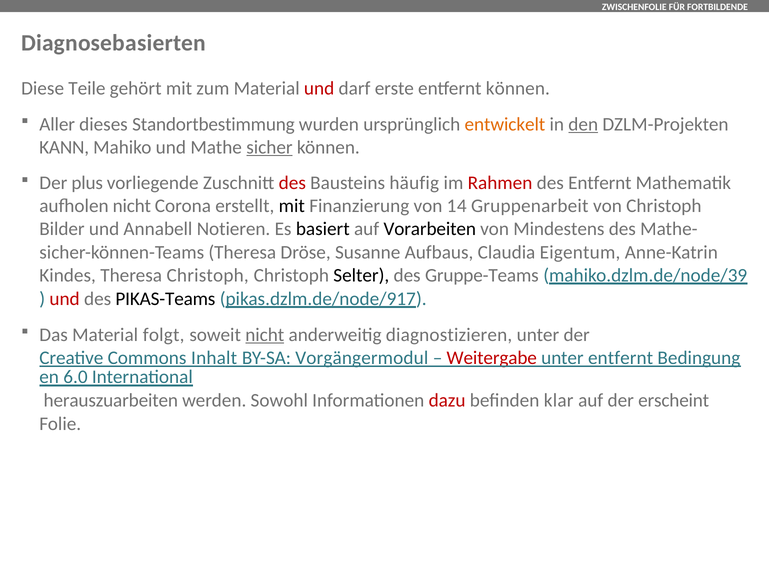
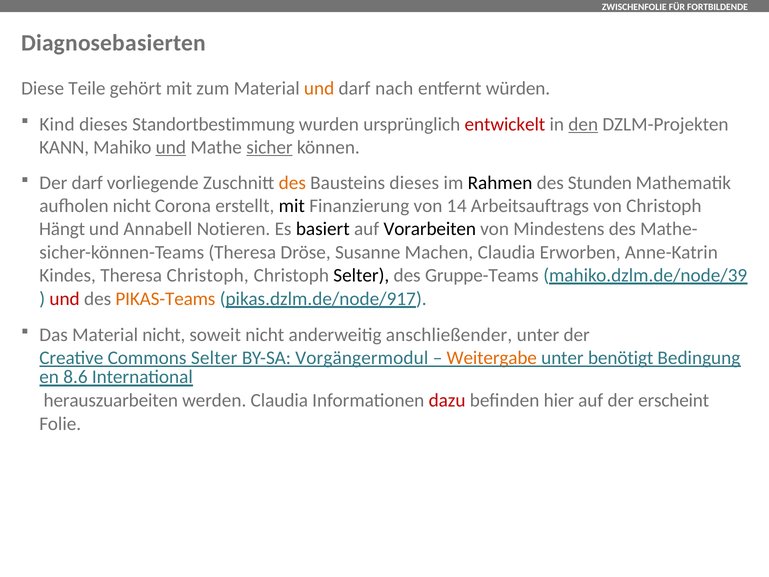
und colour: red -> orange (319, 89)
erste: erste -> nach (394, 89)
entfernt können: können -> würden (518, 89)
Aller: Aller -> Kind (57, 124)
entwickelt colour: orange -> red (505, 124)
und underline: none -> present (171, 147)
Der plus: plus -> darf (87, 183)
des colour: red -> orange (292, 183)
Bausteins häufig: häufig -> dieses (414, 183)
Rahmen colour: red -> black (500, 183)
des Entfernt: Entfernt -> Stunden (600, 183)
Gruppenarbeit: Gruppenarbeit -> Arbeitsauftrags (530, 206)
Bilder: Bilder -> Hängt (62, 229)
Aufbaus: Aufbaus -> Machen (439, 252)
Eigentum: Eigentum -> Erworben (580, 252)
PIKAS-Teams colour: black -> orange (165, 299)
Material folgt: folgt -> nicht (164, 335)
nicht underline: present -> none (265, 335)
diagnostizieren: diagnostizieren -> anschließender (449, 335)
Commons Inhalt: Inhalt -> Selter (214, 358)
Weitergabe colour: red -> orange (492, 358)
unter entfernt: entfernt -> benötigt (621, 358)
6.0: 6.0 -> 8.6 (75, 377)
werden Sowohl: Sowohl -> Claudia (279, 400)
klar: klar -> hier (559, 400)
